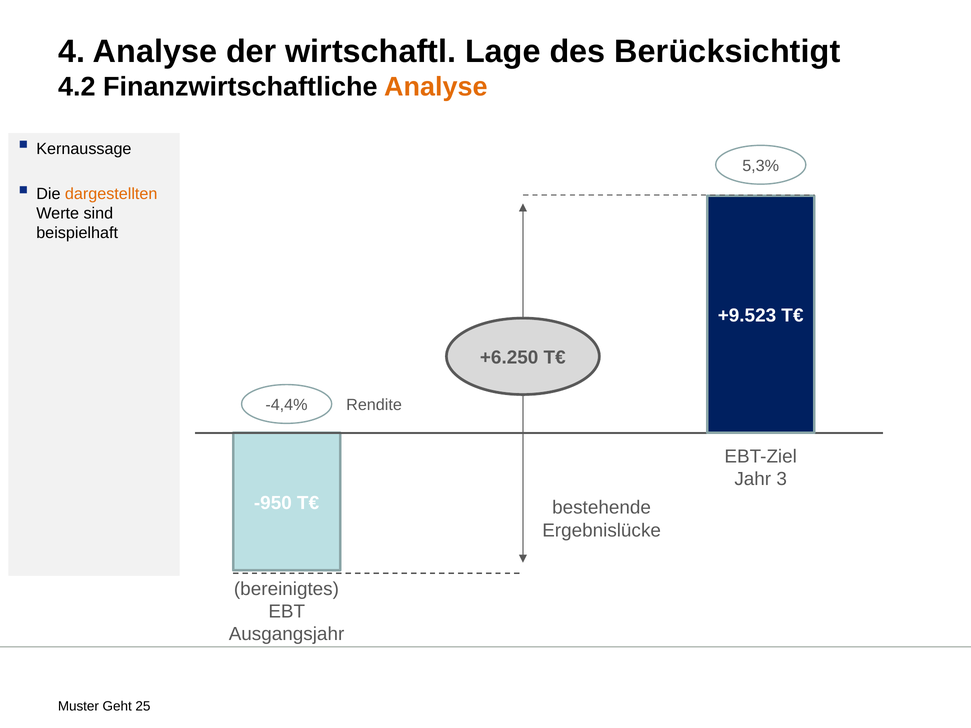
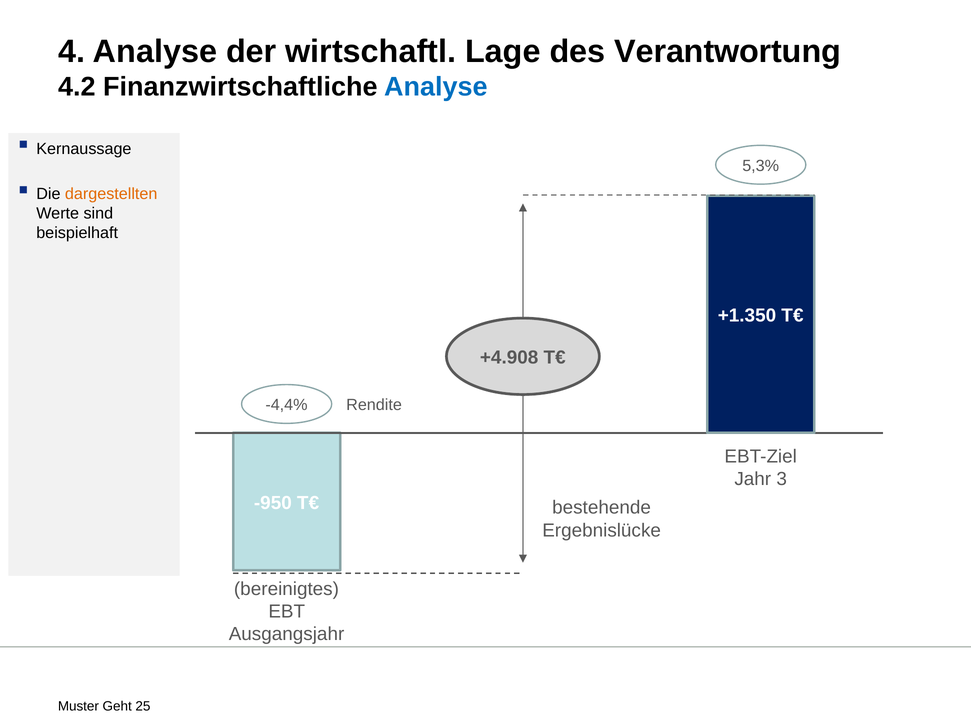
Berücksichtigt: Berücksichtigt -> Verantwortung (728, 51)
Analyse colour: orange -> blue (436, 87)
+9.523: +9.523 -> +1.350 (747, 316)
+6.250: +6.250 -> +4.908 (509, 358)
